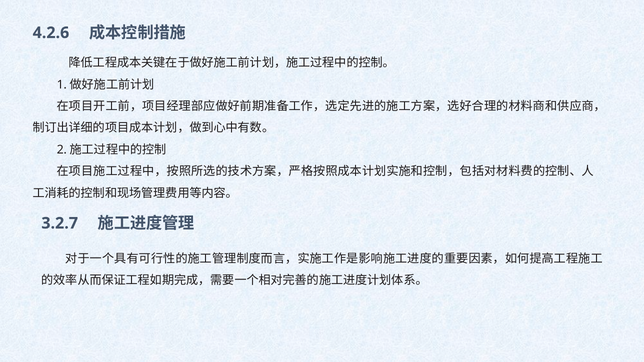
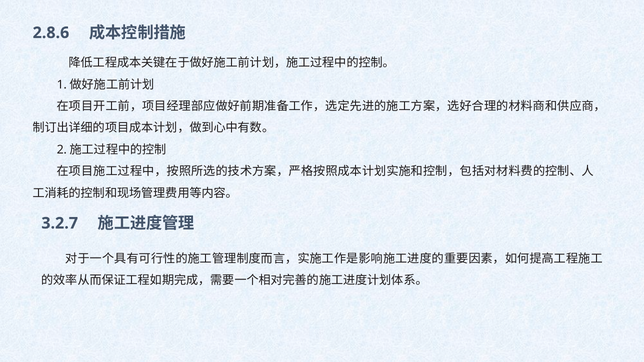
4.2.6: 4.2.6 -> 2.8.6 (51, 33)
